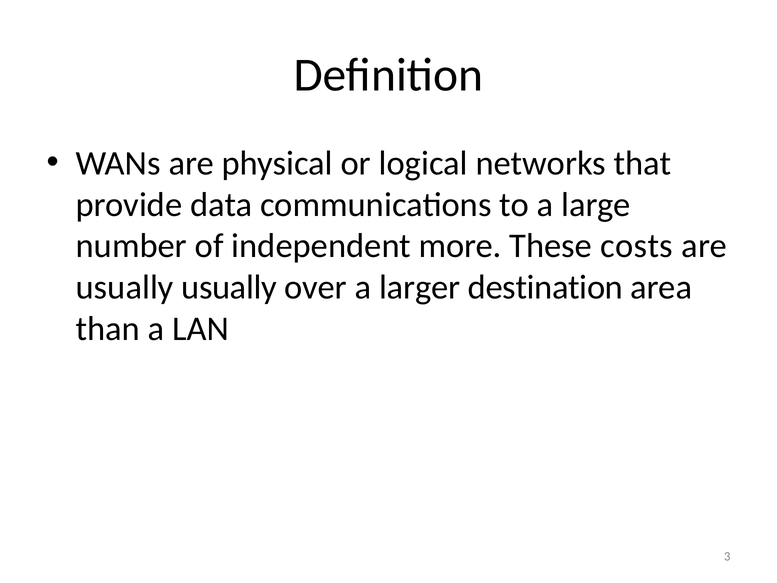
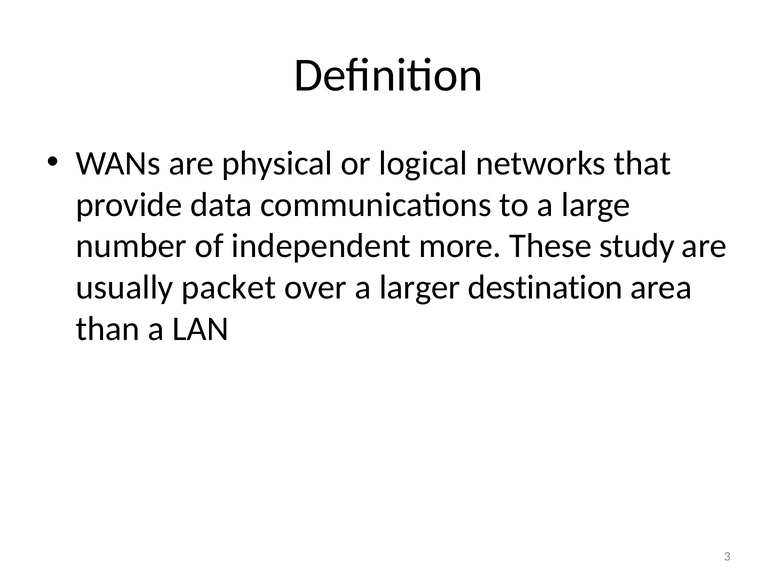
costs: costs -> study (637, 246)
usually usually: usually -> packet (229, 287)
